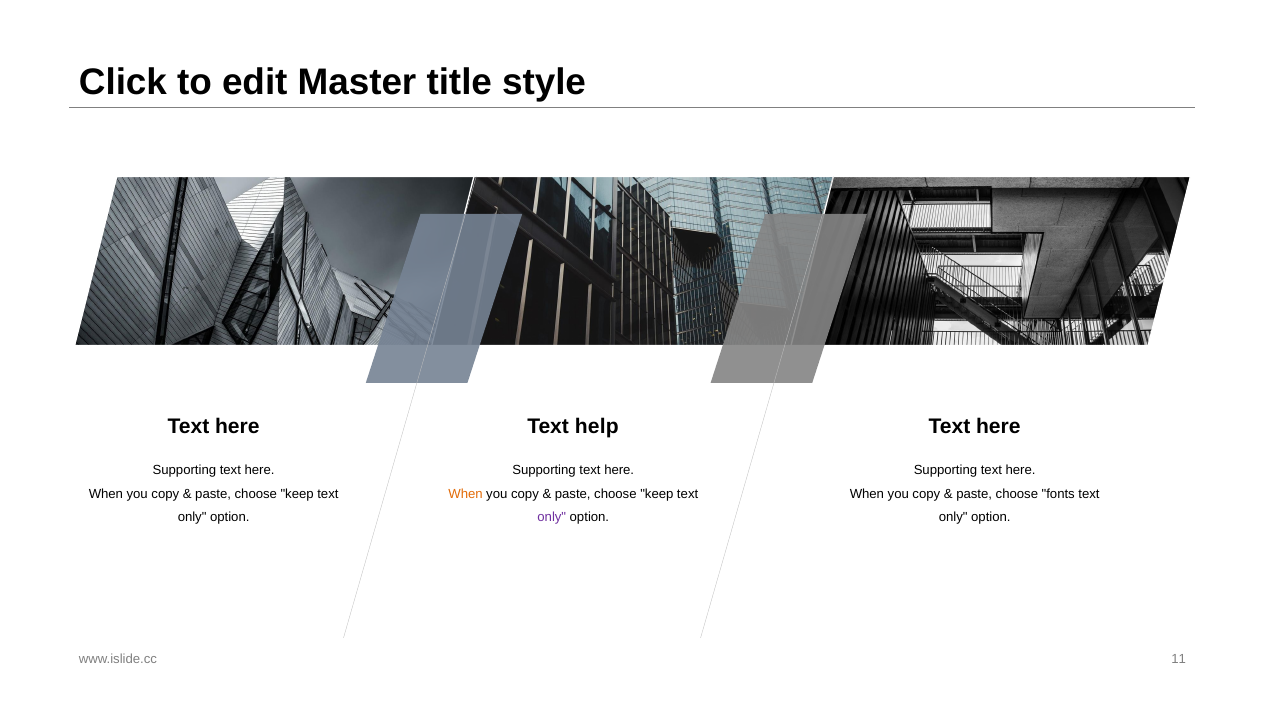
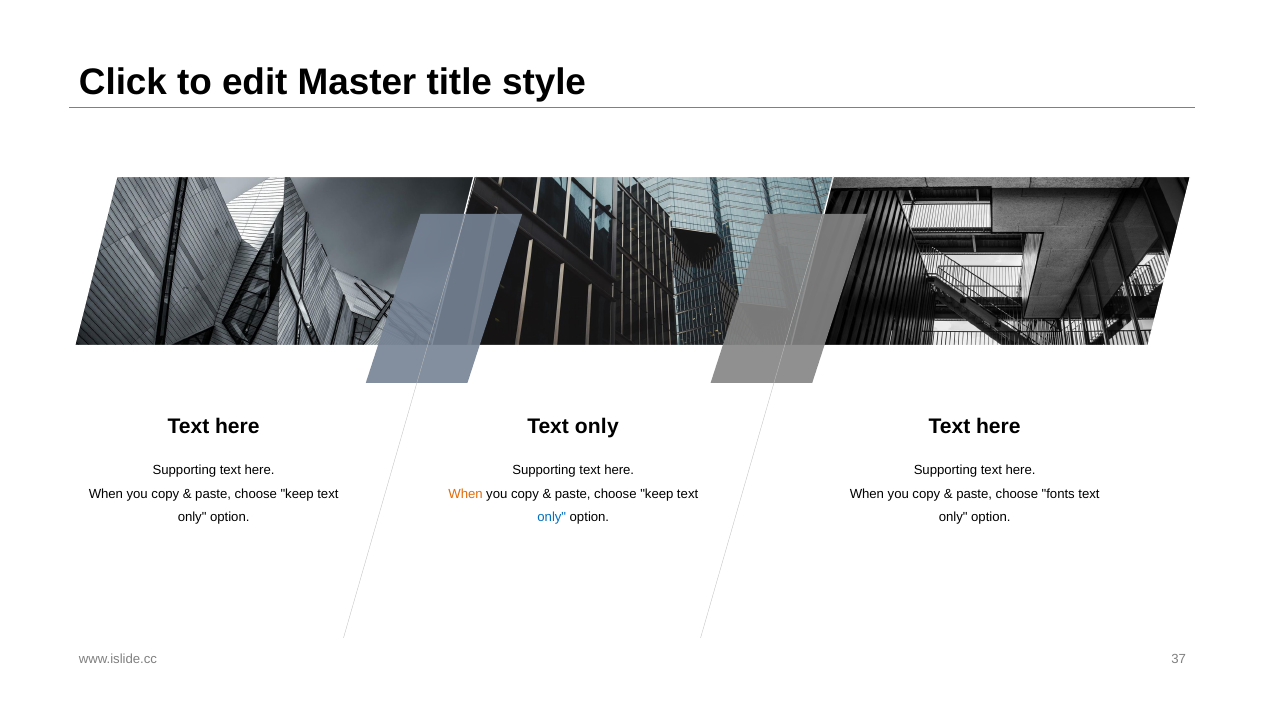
help: help -> only (597, 426)
only colour: purple -> blue (552, 517)
11: 11 -> 37 (1179, 659)
